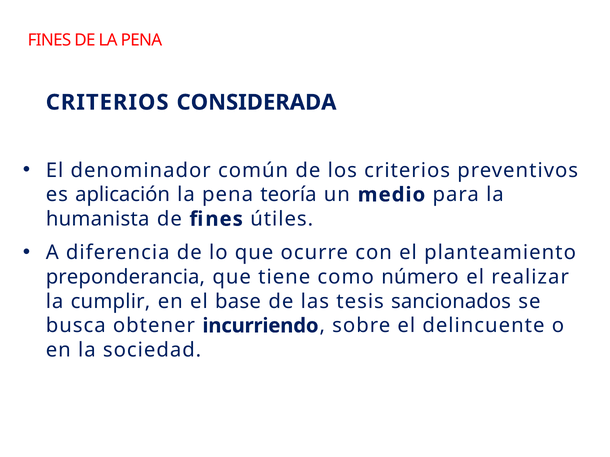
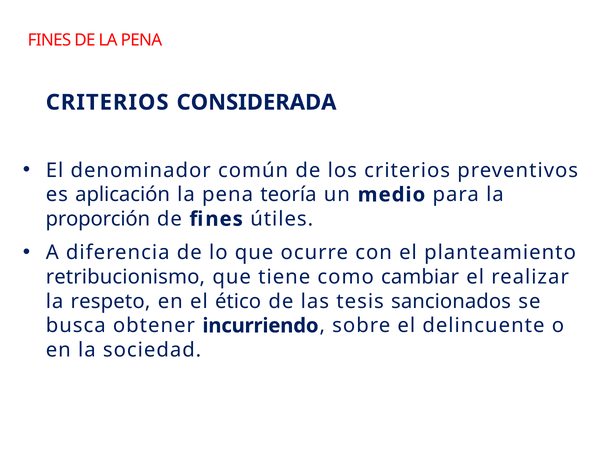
humanista: humanista -> proporción (98, 219)
preponderancia: preponderancia -> retribucionismo (125, 277)
número: número -> cambiar (420, 277)
cumplir: cumplir -> respeto (110, 302)
base: base -> ético (238, 302)
